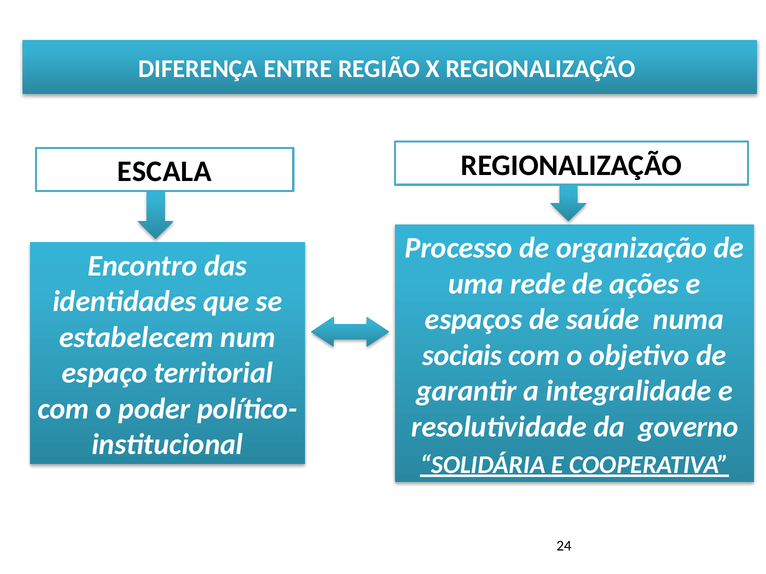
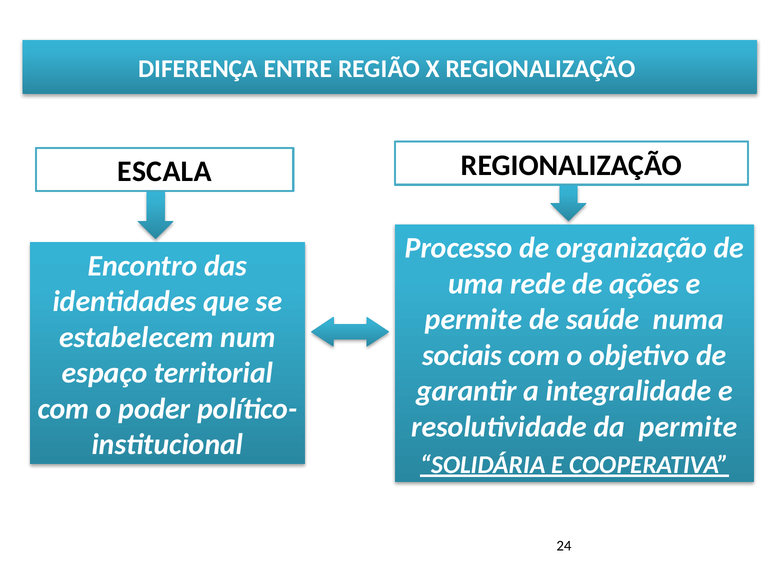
espaços: espaços -> permite (474, 320)
da governo: governo -> permite (688, 427)
